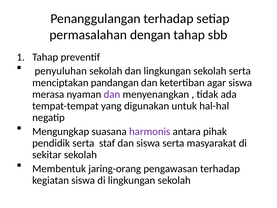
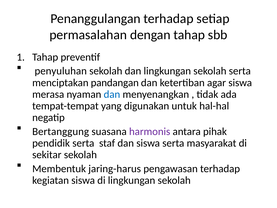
dan colour: purple -> blue (112, 94)
Mengungkap: Mengungkap -> Bertanggung (61, 131)
jaring-orang: jaring-orang -> jaring-harus (115, 168)
